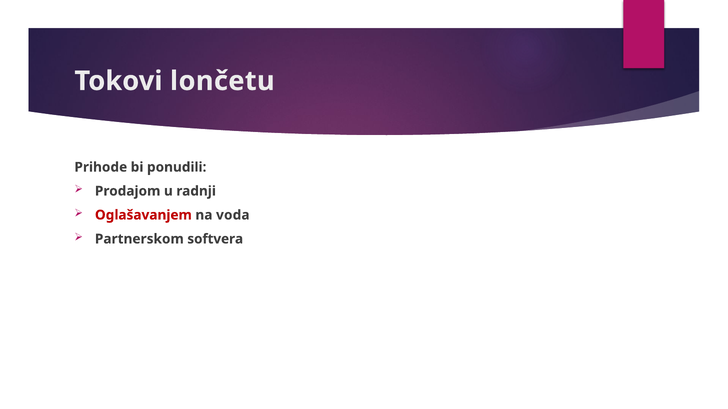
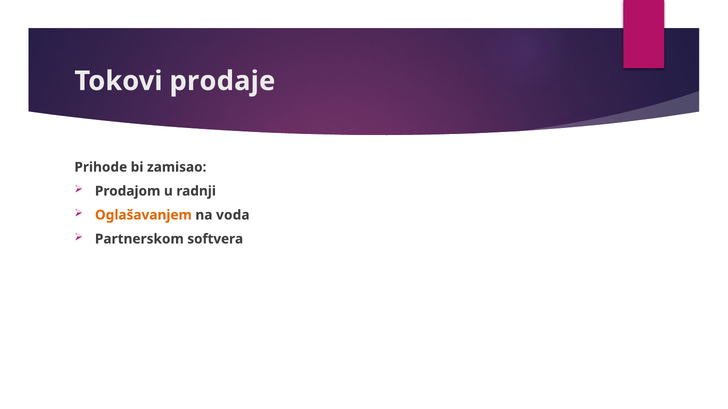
lončetu: lončetu -> prodaje (222, 81)
ponudili: ponudili -> zamisao (177, 167)
Oglašavanjem colour: red -> orange (143, 215)
